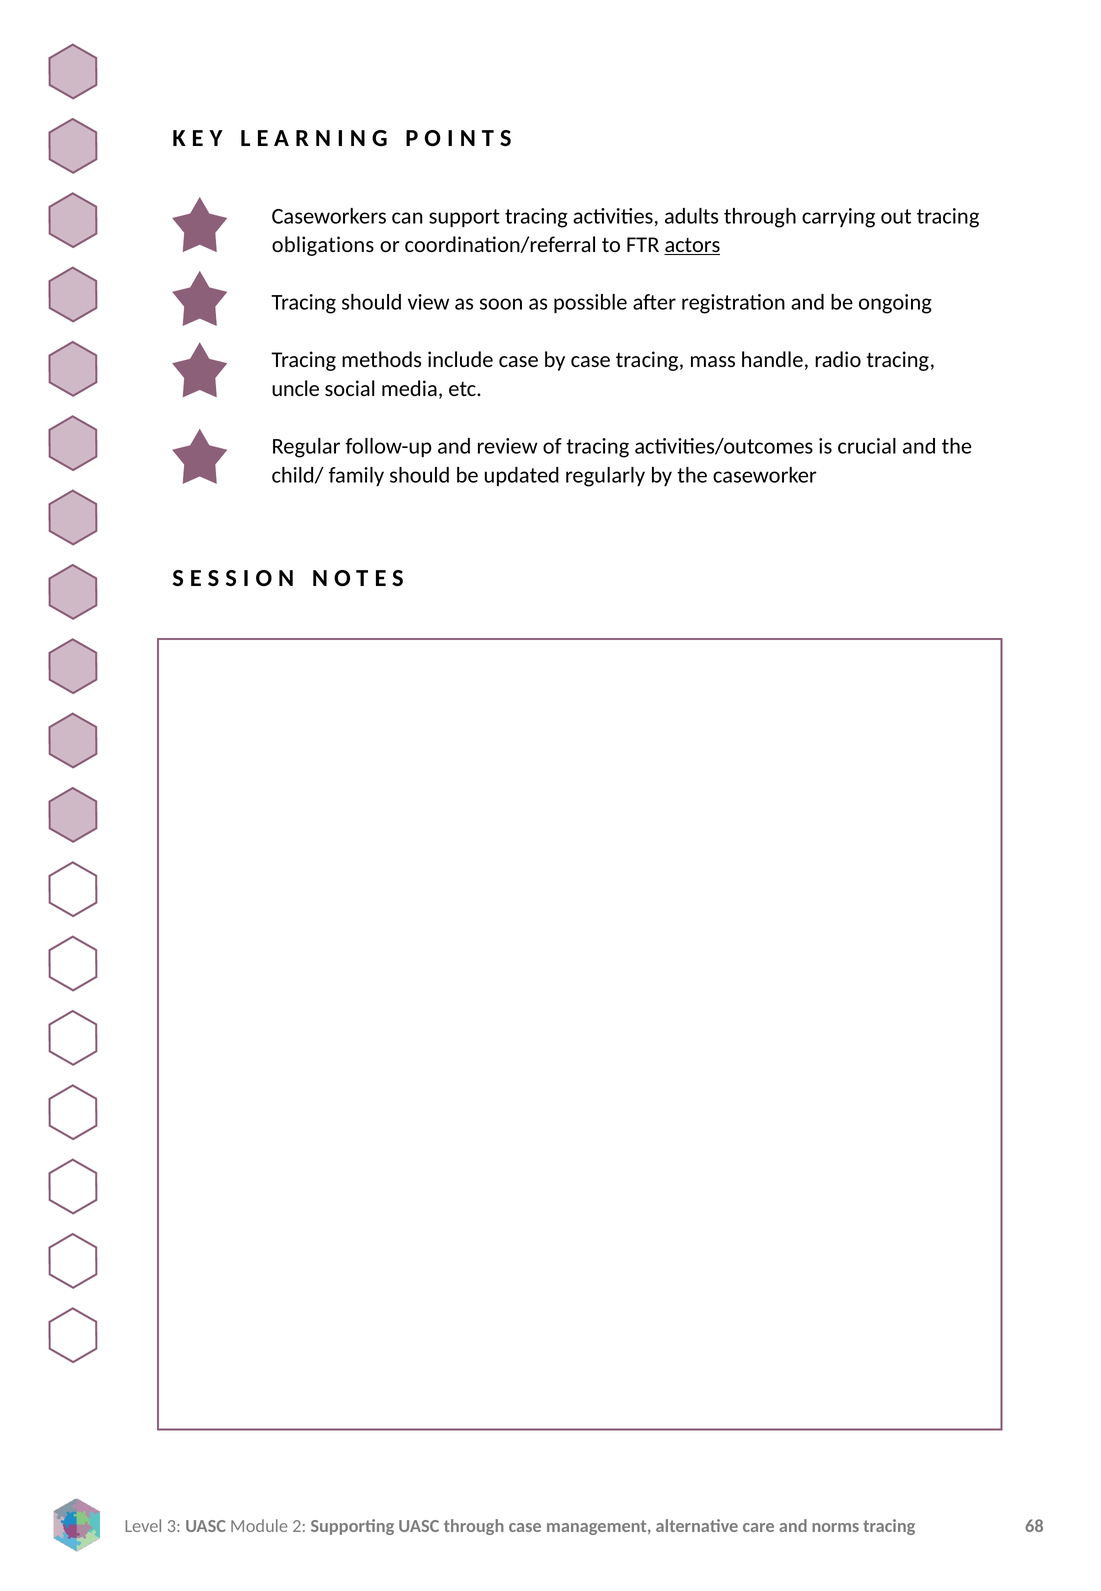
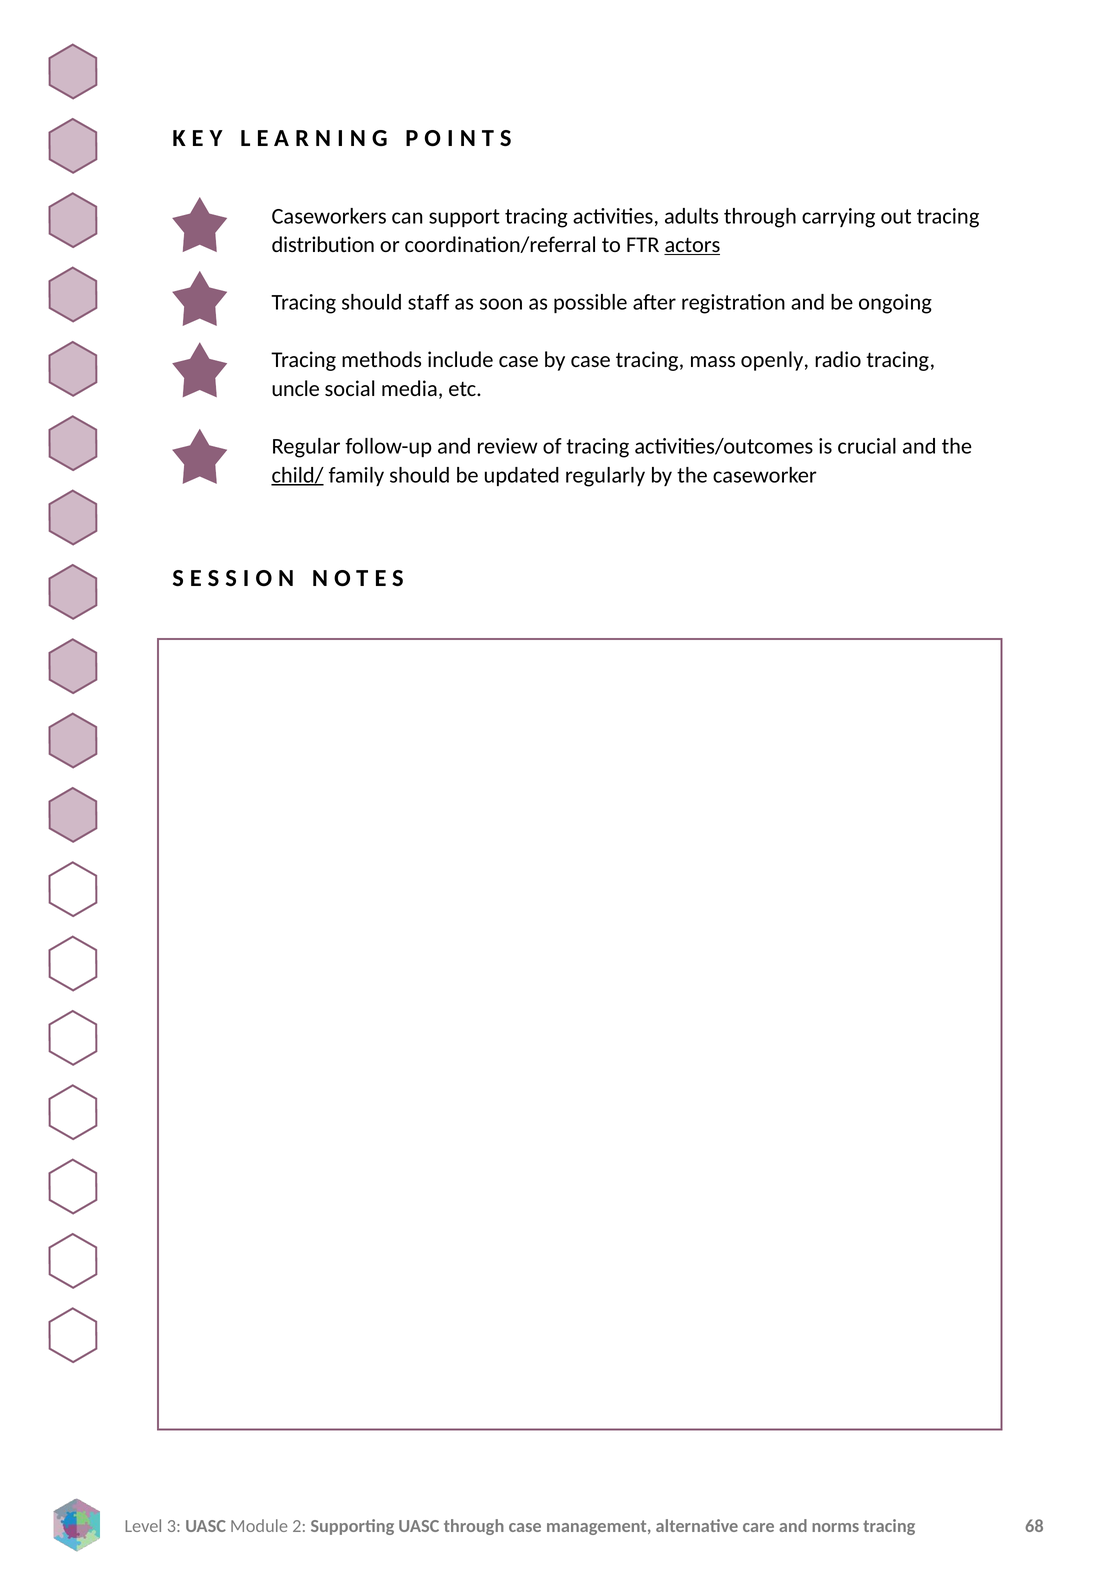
obligations: obligations -> distribution (323, 245)
view: view -> staff (428, 302)
handle: handle -> openly (775, 360)
child/ underline: none -> present (297, 475)
